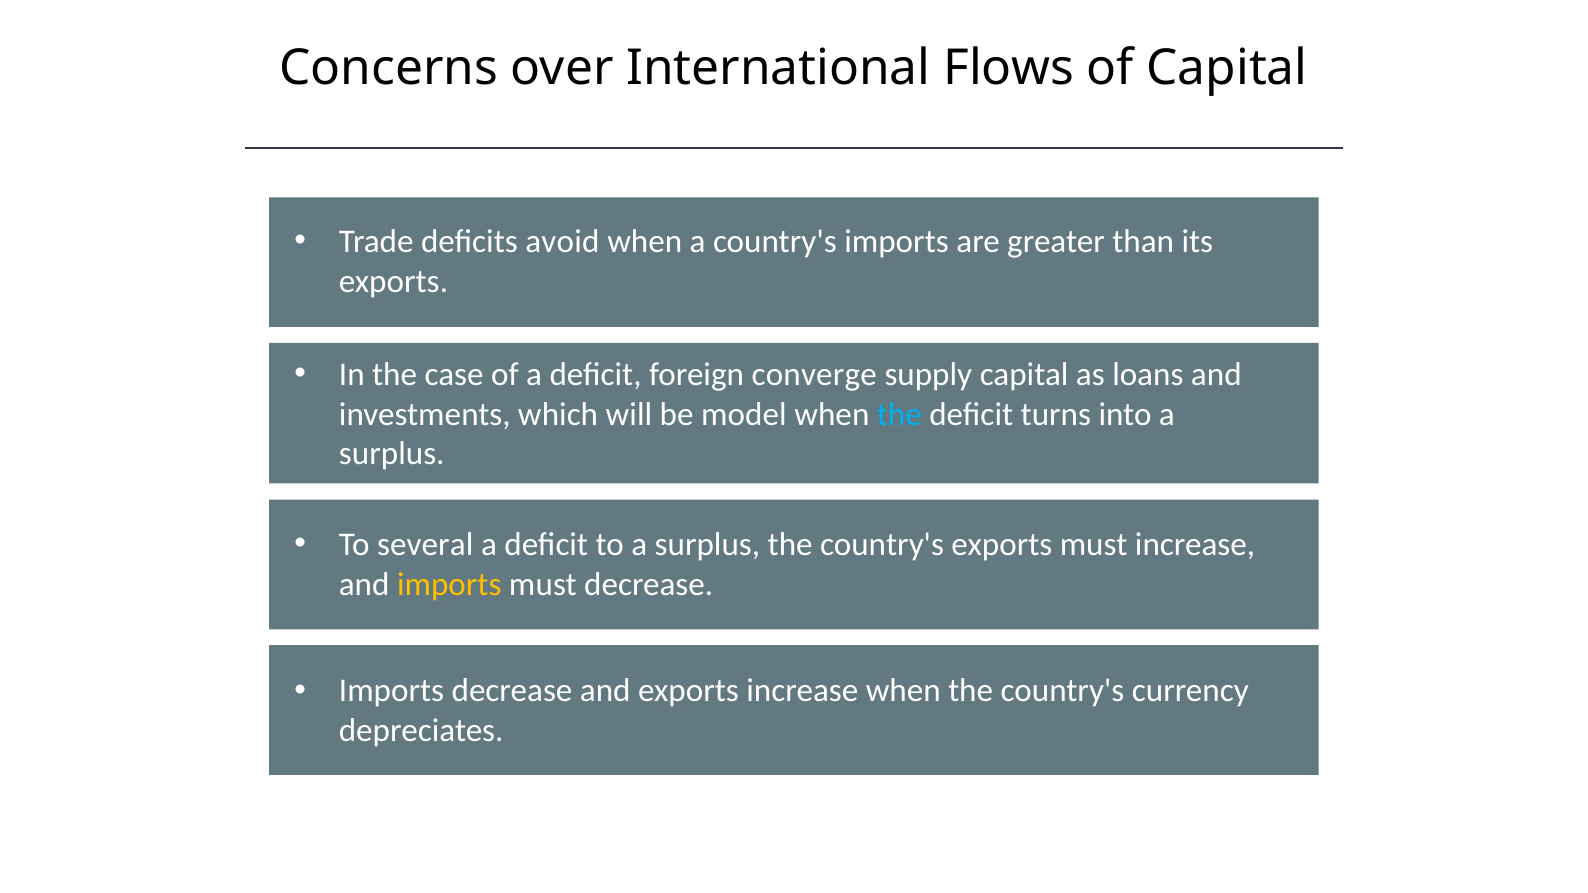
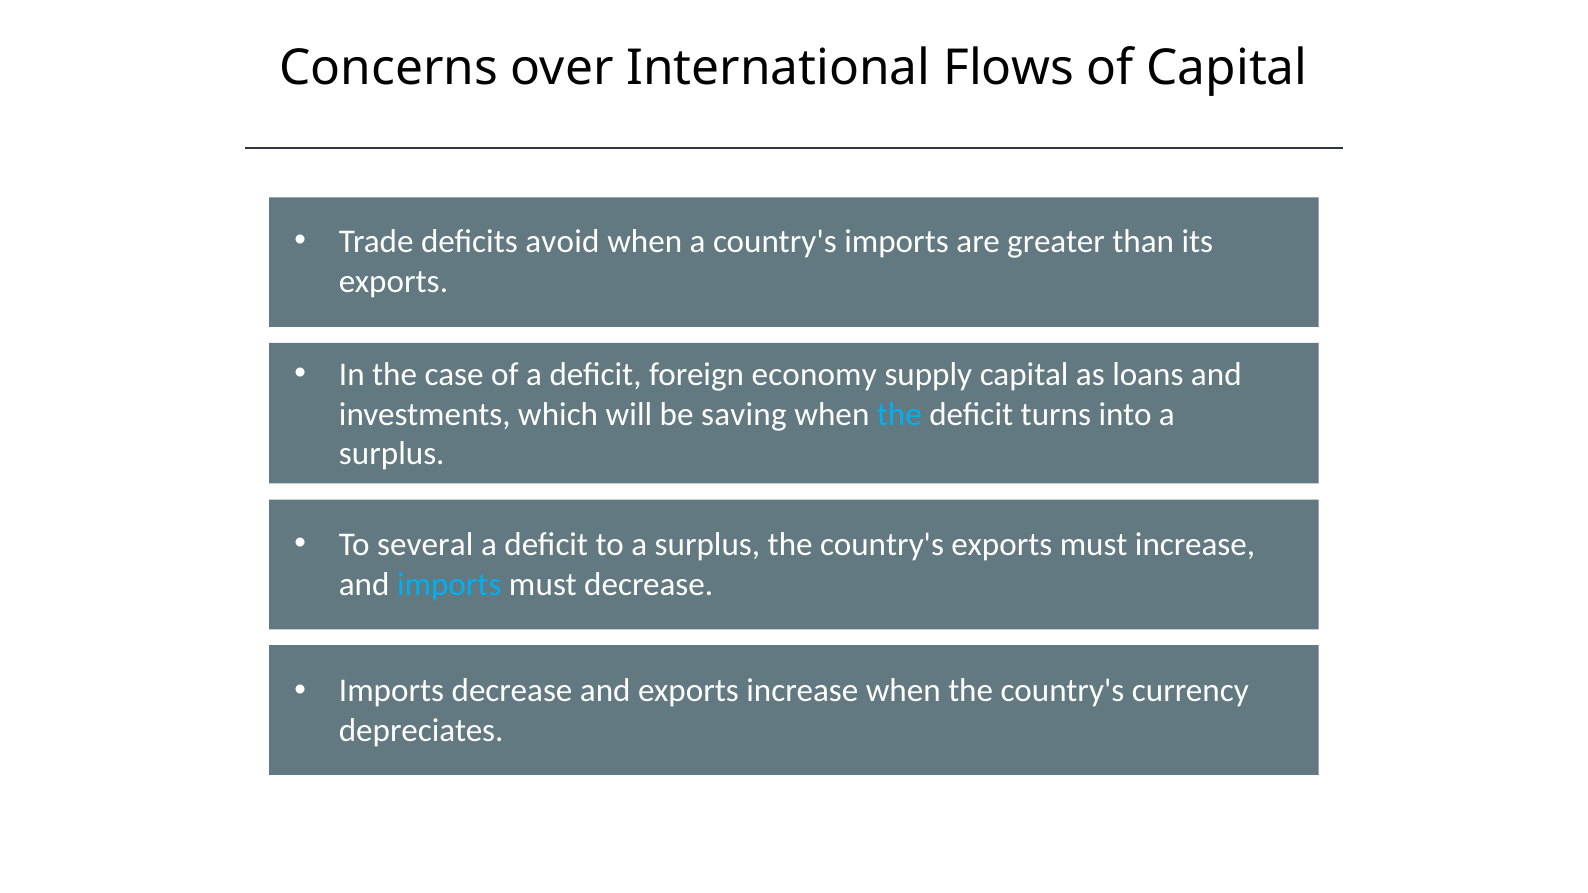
converge: converge -> economy (814, 375)
model: model -> saving (744, 414)
imports colour: yellow -> light blue (449, 585)
